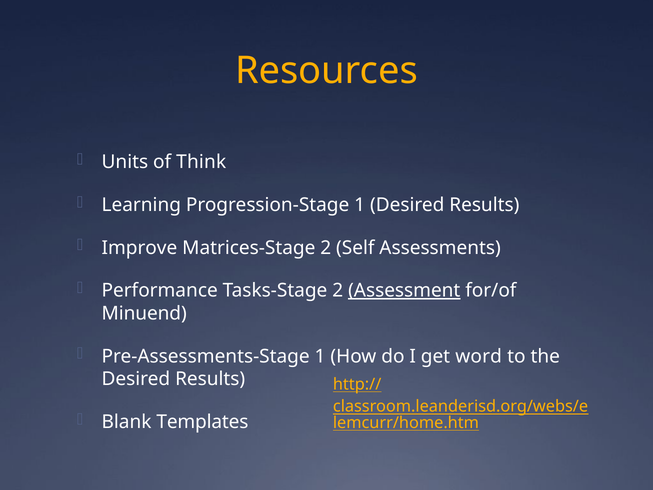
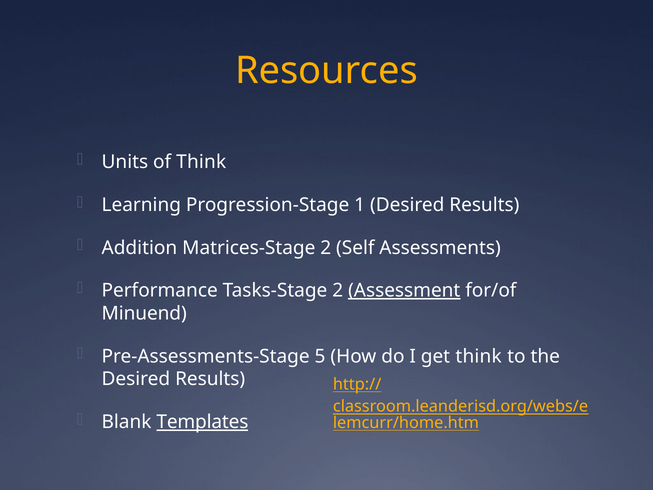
Improve: Improve -> Addition (139, 248)
Pre-Assessments-Stage 1: 1 -> 5 (320, 356)
get word: word -> think (479, 356)
Templates underline: none -> present (202, 422)
